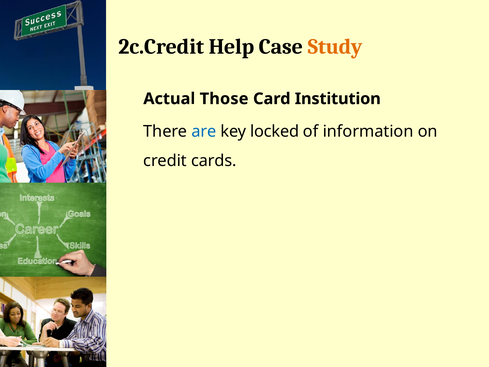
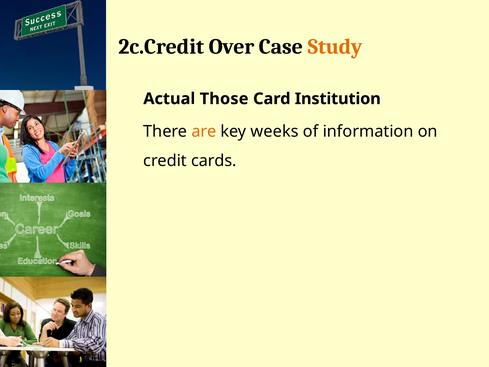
Help: Help -> Over (232, 47)
are colour: blue -> orange (204, 131)
locked: locked -> weeks (275, 131)
